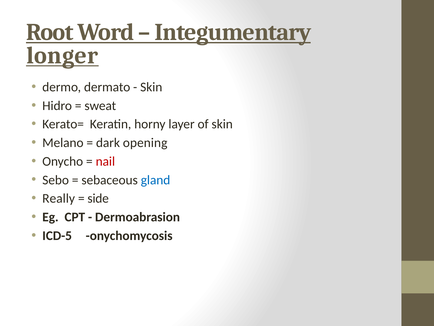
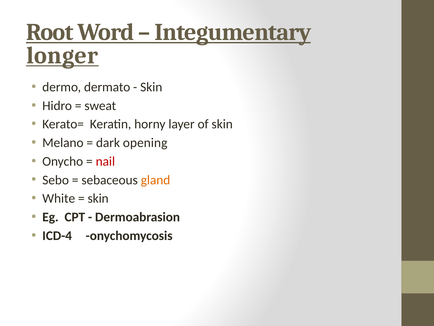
gland colour: blue -> orange (156, 180)
Really: Really -> White (59, 198)
side: side -> skin (98, 198)
ICD-5: ICD-5 -> ICD-4 (57, 235)
